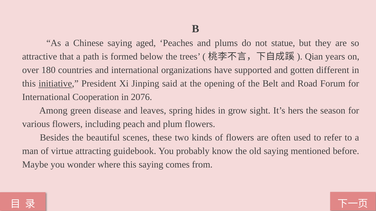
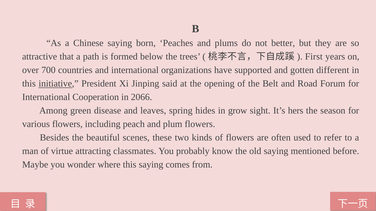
aged: aged -> born (146, 43)
statue: statue -> better (283, 43)
Qian: Qian -> First (314, 57)
180: 180 -> 700 (48, 70)
2076: 2076 -> 2066 (141, 97)
guidebook: guidebook -> classmates (135, 151)
